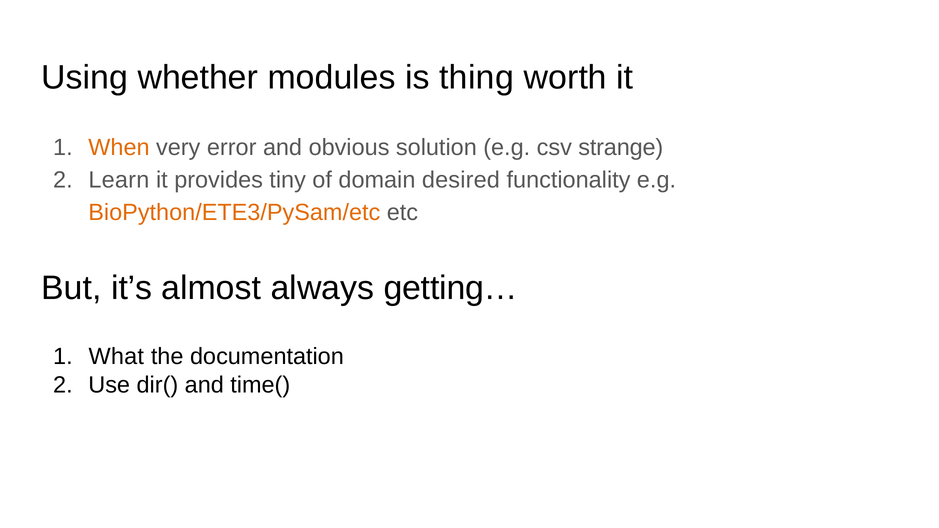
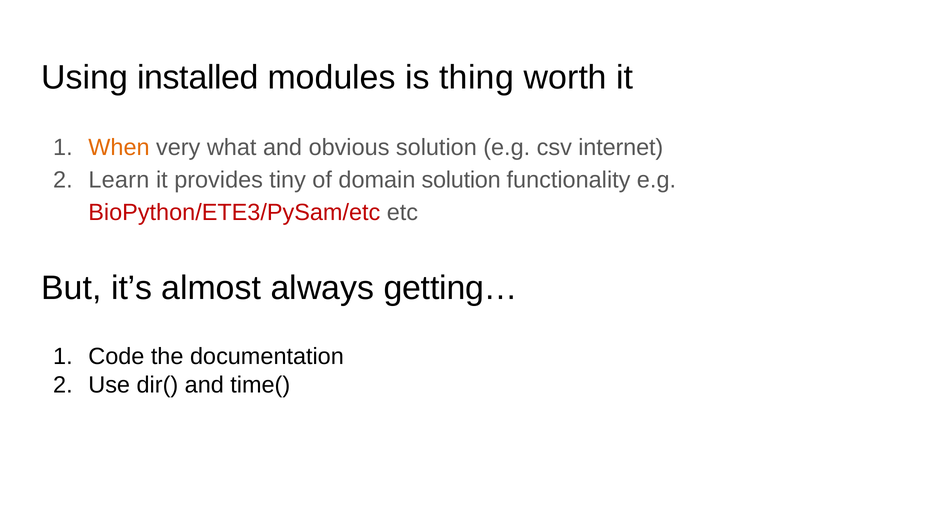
whether: whether -> installed (198, 78)
error: error -> what (232, 148)
strange: strange -> internet (621, 148)
domain desired: desired -> solution (461, 180)
BioPython/ETE3/PySam/etc colour: orange -> red (234, 212)
What: What -> Code (116, 357)
